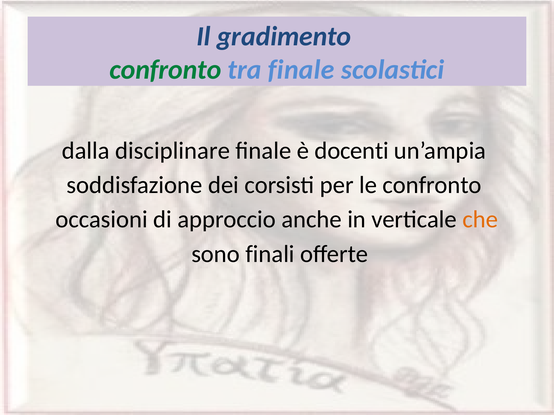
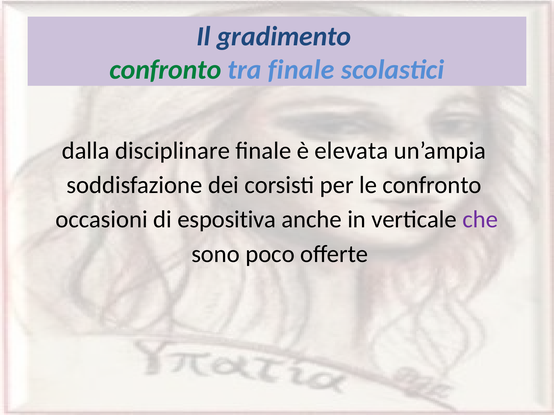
docenti: docenti -> elevata (351, 151)
approccio: approccio -> espositiva (227, 220)
che colour: orange -> purple (480, 220)
finali: finali -> poco (270, 254)
